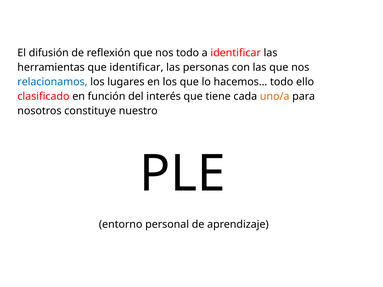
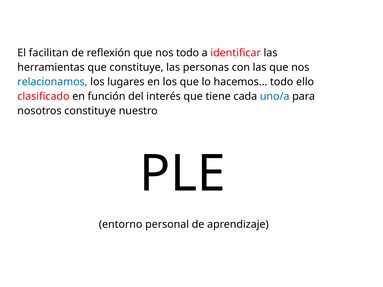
difusión: difusión -> facilitan (49, 53)
que identificar: identificar -> constituye (137, 67)
uno/a colour: orange -> blue (275, 96)
